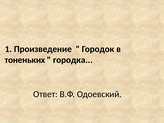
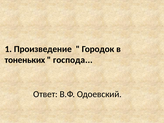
городка: городка -> господа (73, 60)
